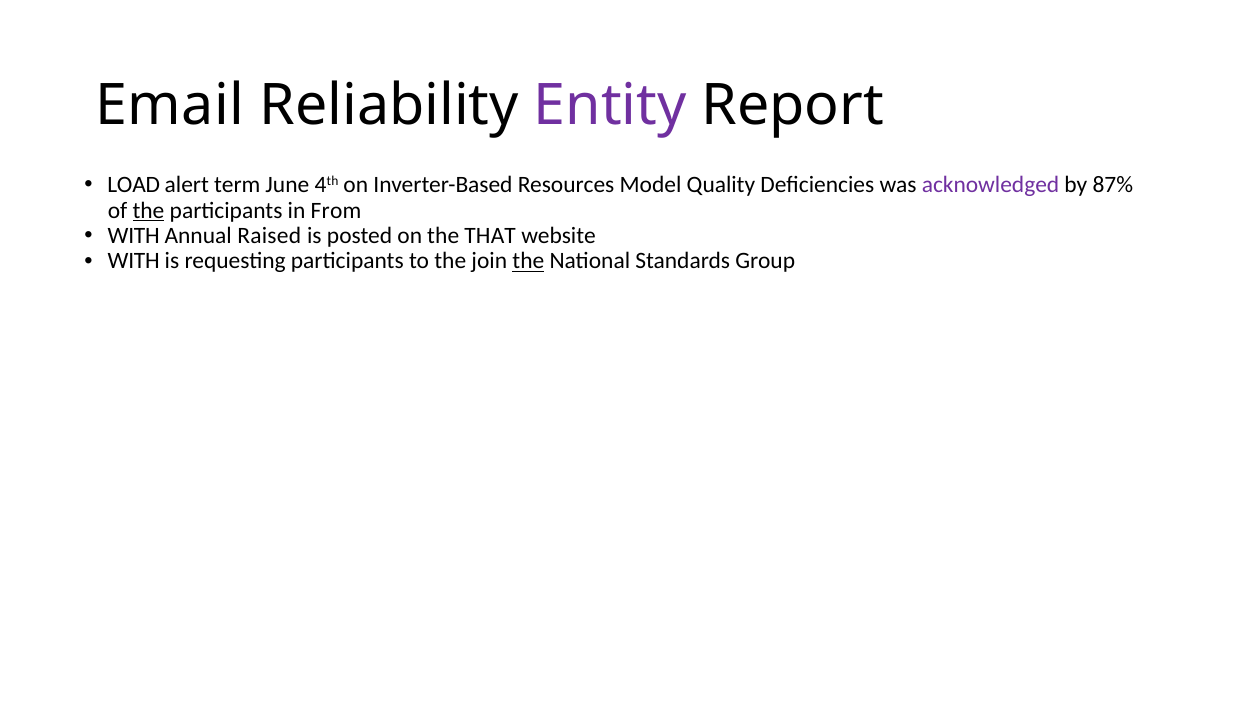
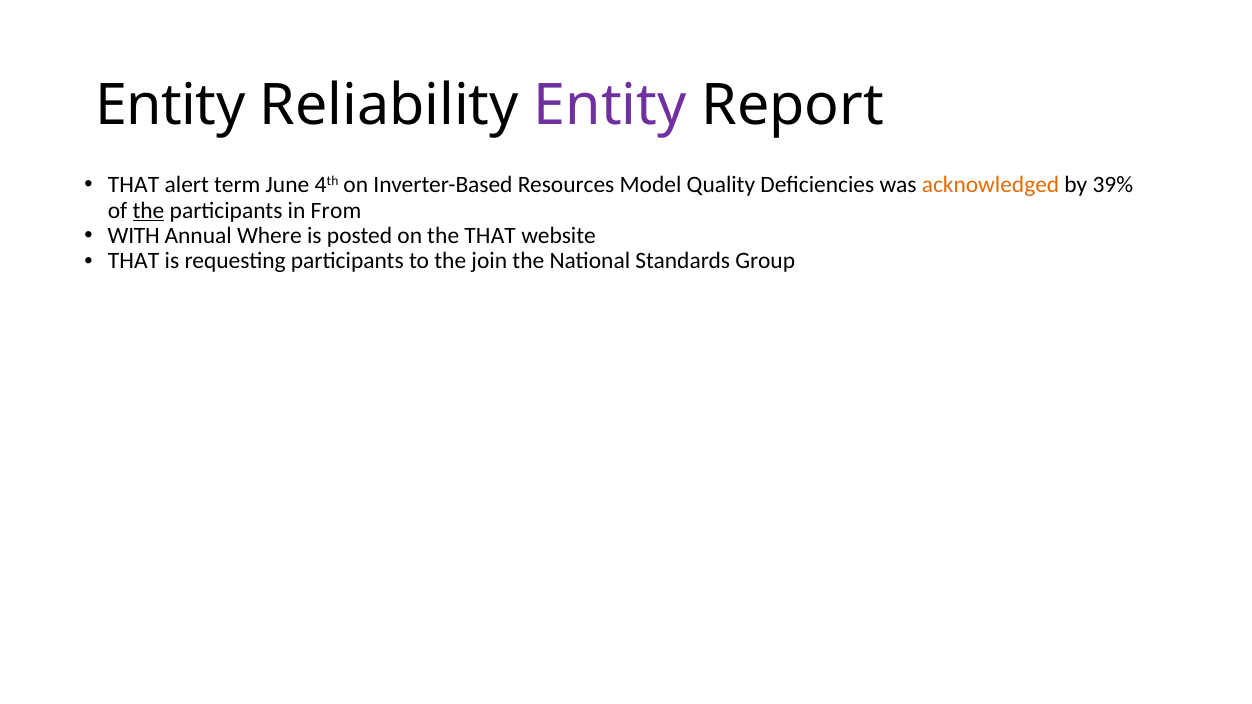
Email: Email -> Entity (170, 105)
LOAD: LOAD -> THAT (134, 185)
acknowledged colour: purple -> orange (991, 185)
87%: 87% -> 39% (1113, 185)
Raised: Raised -> Where (269, 236)
WITH: WITH -> THAT (134, 261)
the underline: present -> none (528, 261)
